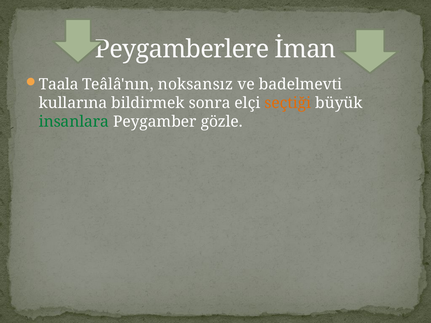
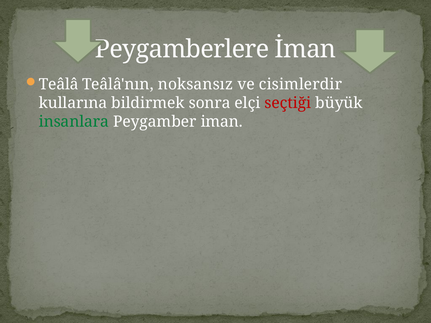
Taala: Taala -> Teâlâ (59, 84)
badelmevti: badelmevti -> cisimlerdir (301, 84)
seçtiği colour: orange -> red (288, 103)
gözle: gözle -> iman (222, 122)
